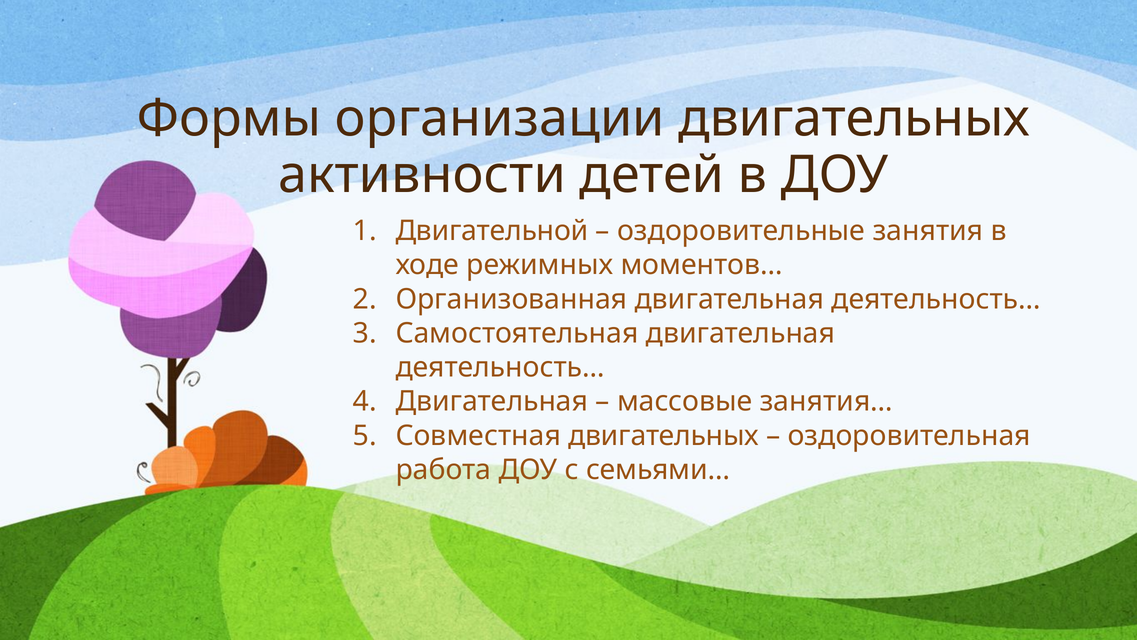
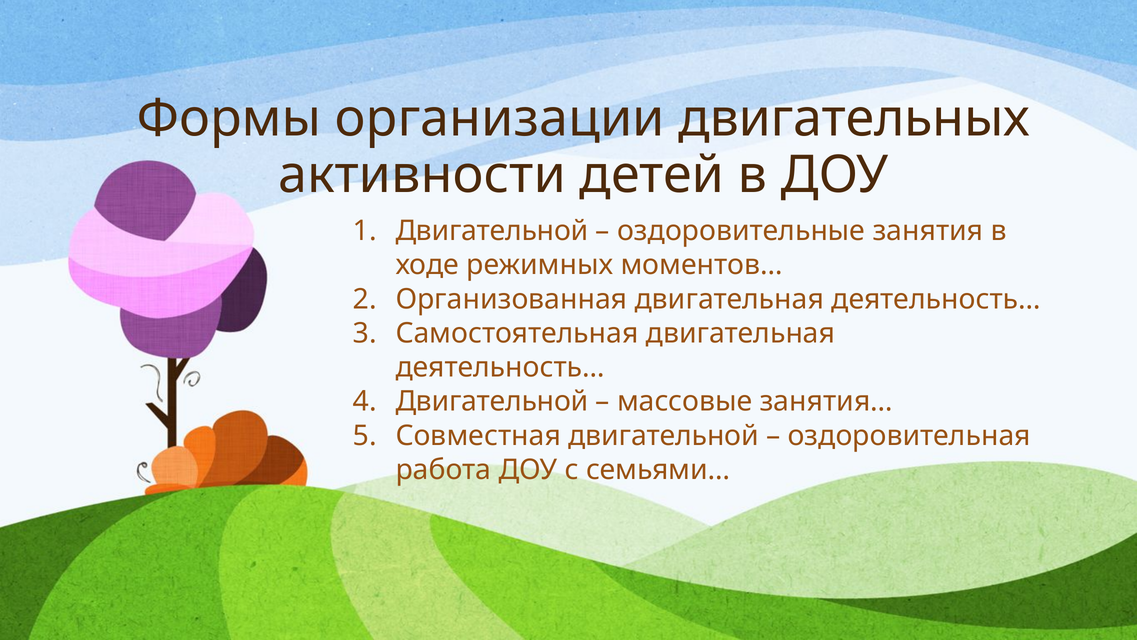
Двигательная: Двигательная -> Двигательной (492, 401)
Совместная двигательных: двигательных -> двигательной (664, 435)
